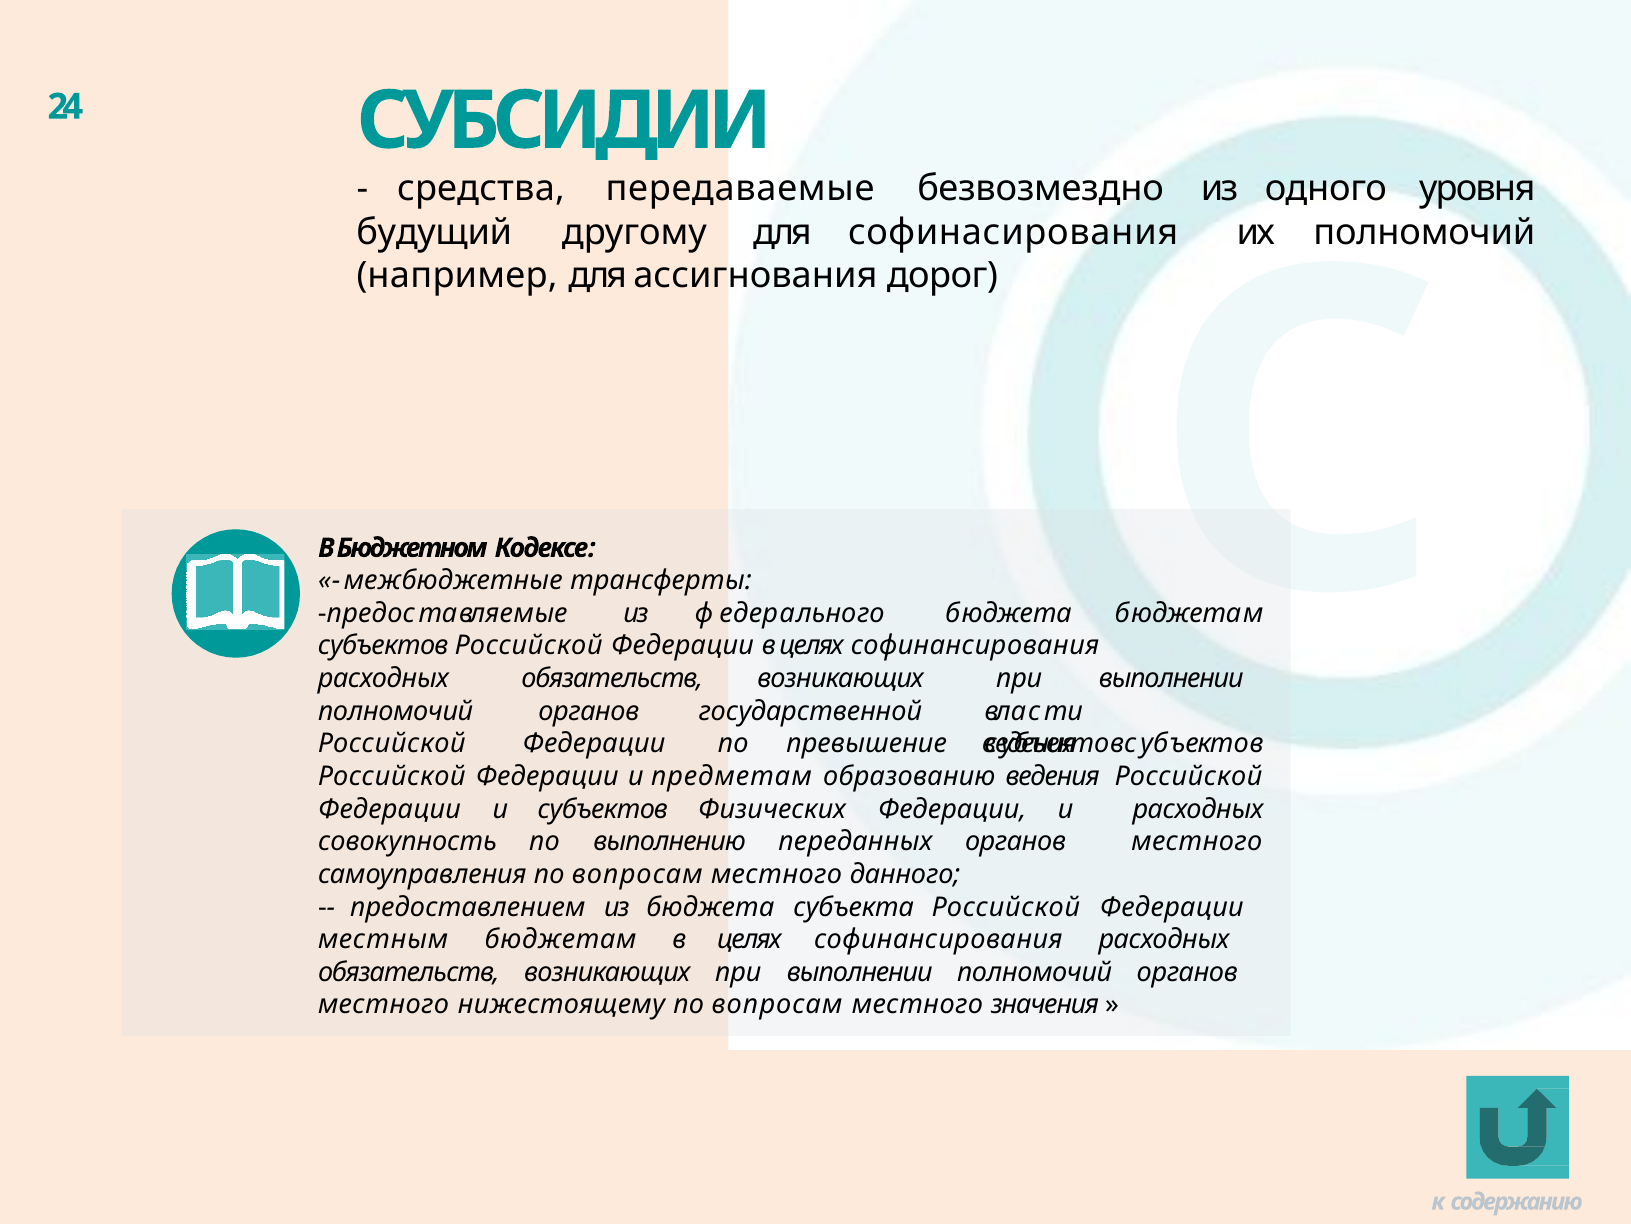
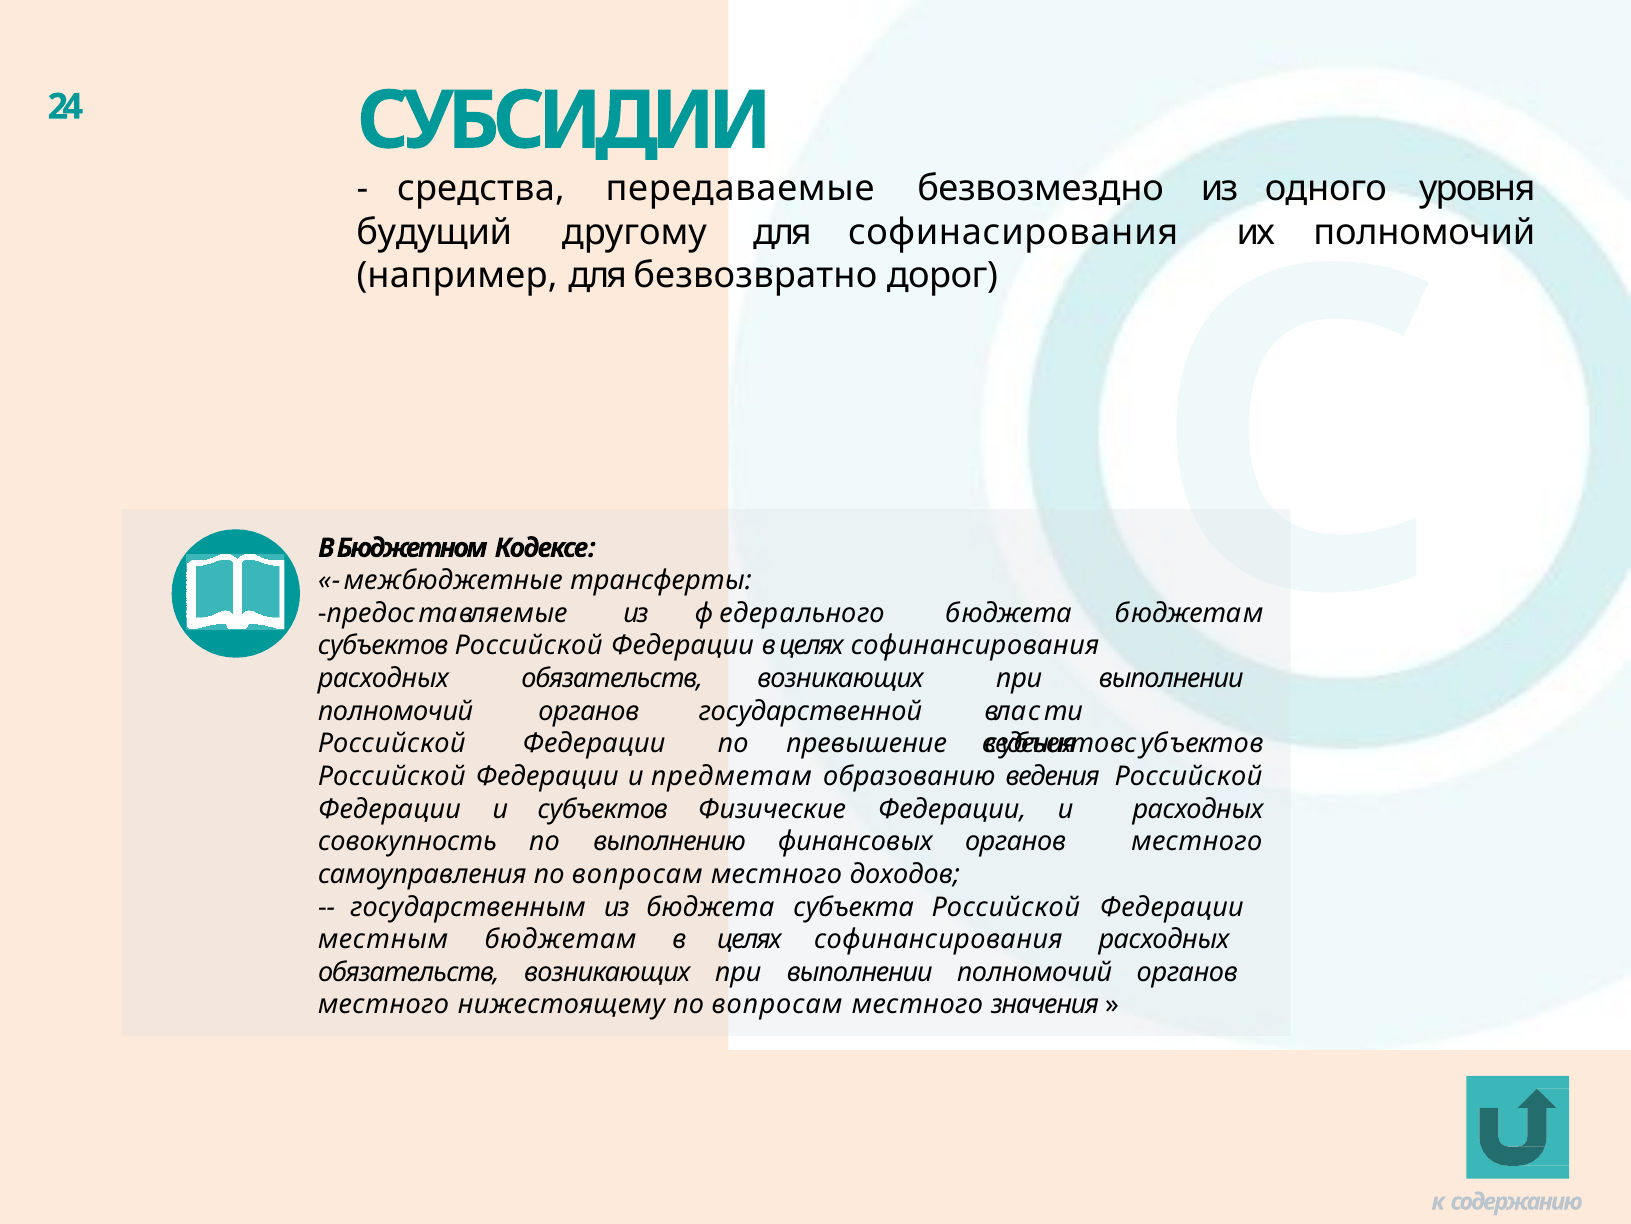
ассигнования: ассигнования -> безвозвратно (755, 276)
Физических: Физических -> Физические (772, 809)
переданных: переданных -> финансовых (855, 841)
данного: данного -> доходов (905, 874)
предоставлением: предоставлением -> государственным (468, 907)
